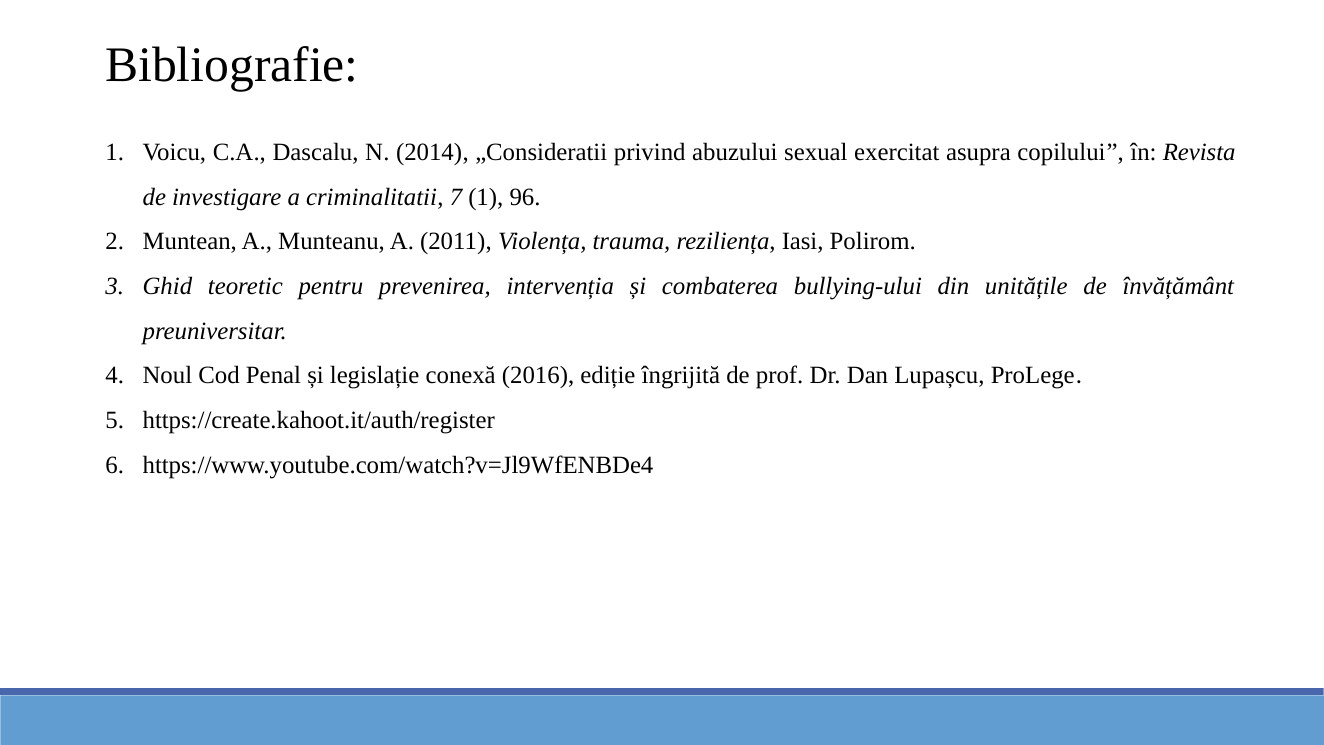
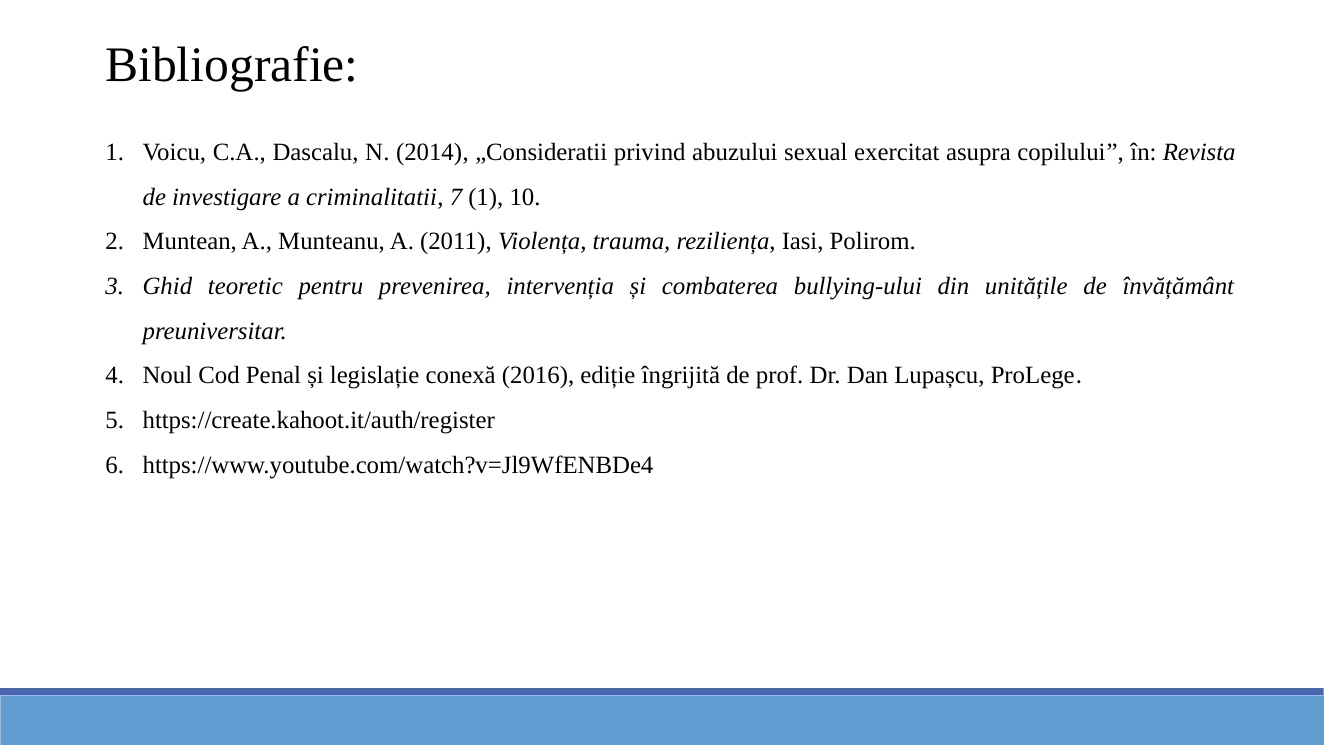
96: 96 -> 10 (525, 197)
